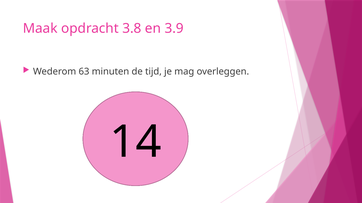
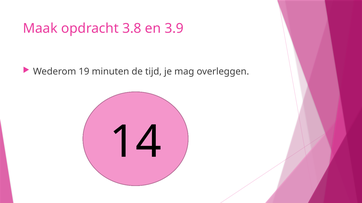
63: 63 -> 19 (84, 72)
